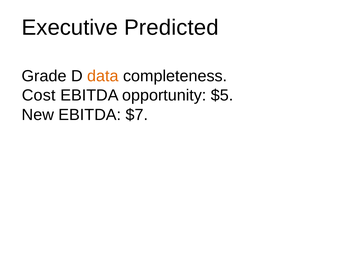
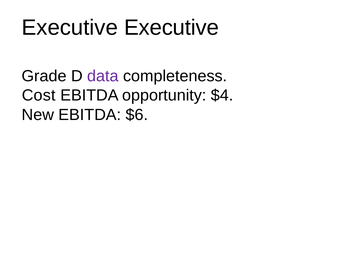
Executive Predicted: Predicted -> Executive (172, 28)
data colour: orange -> purple (103, 76)
$5: $5 -> $4 (222, 95)
$7: $7 -> $6 (137, 115)
